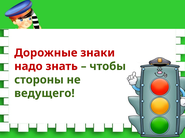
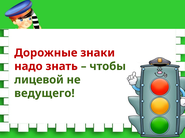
стороны: стороны -> лицевой (39, 80)
